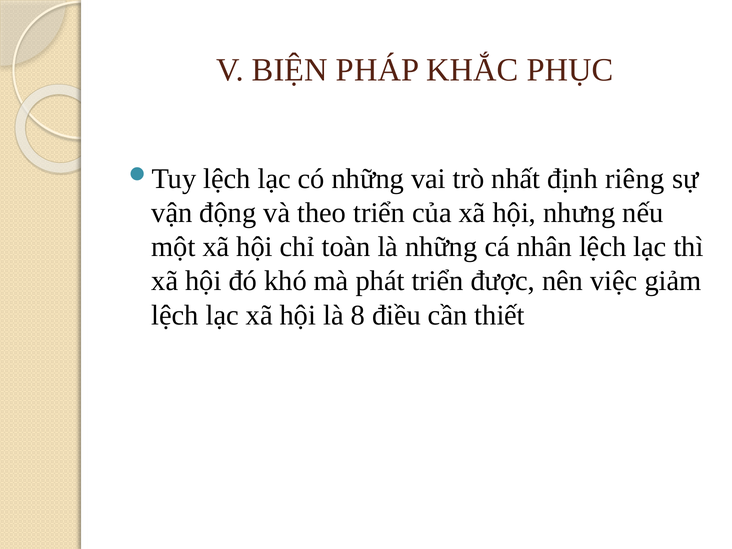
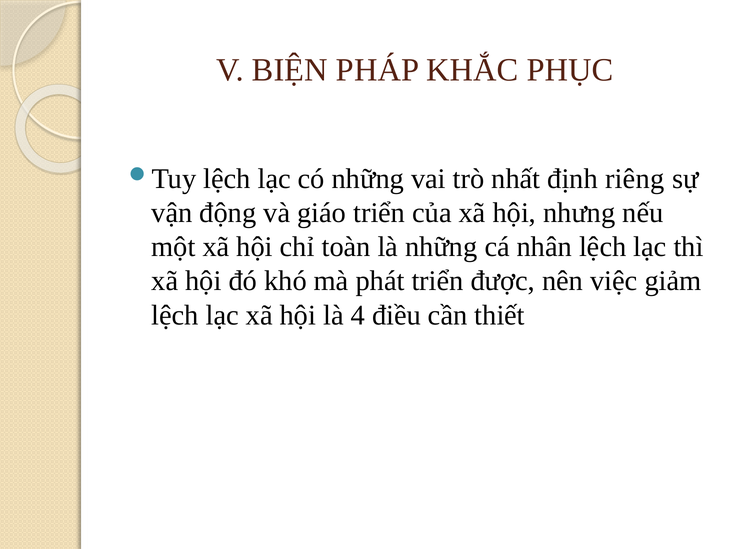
theo: theo -> giáo (322, 213)
8: 8 -> 4 (358, 315)
